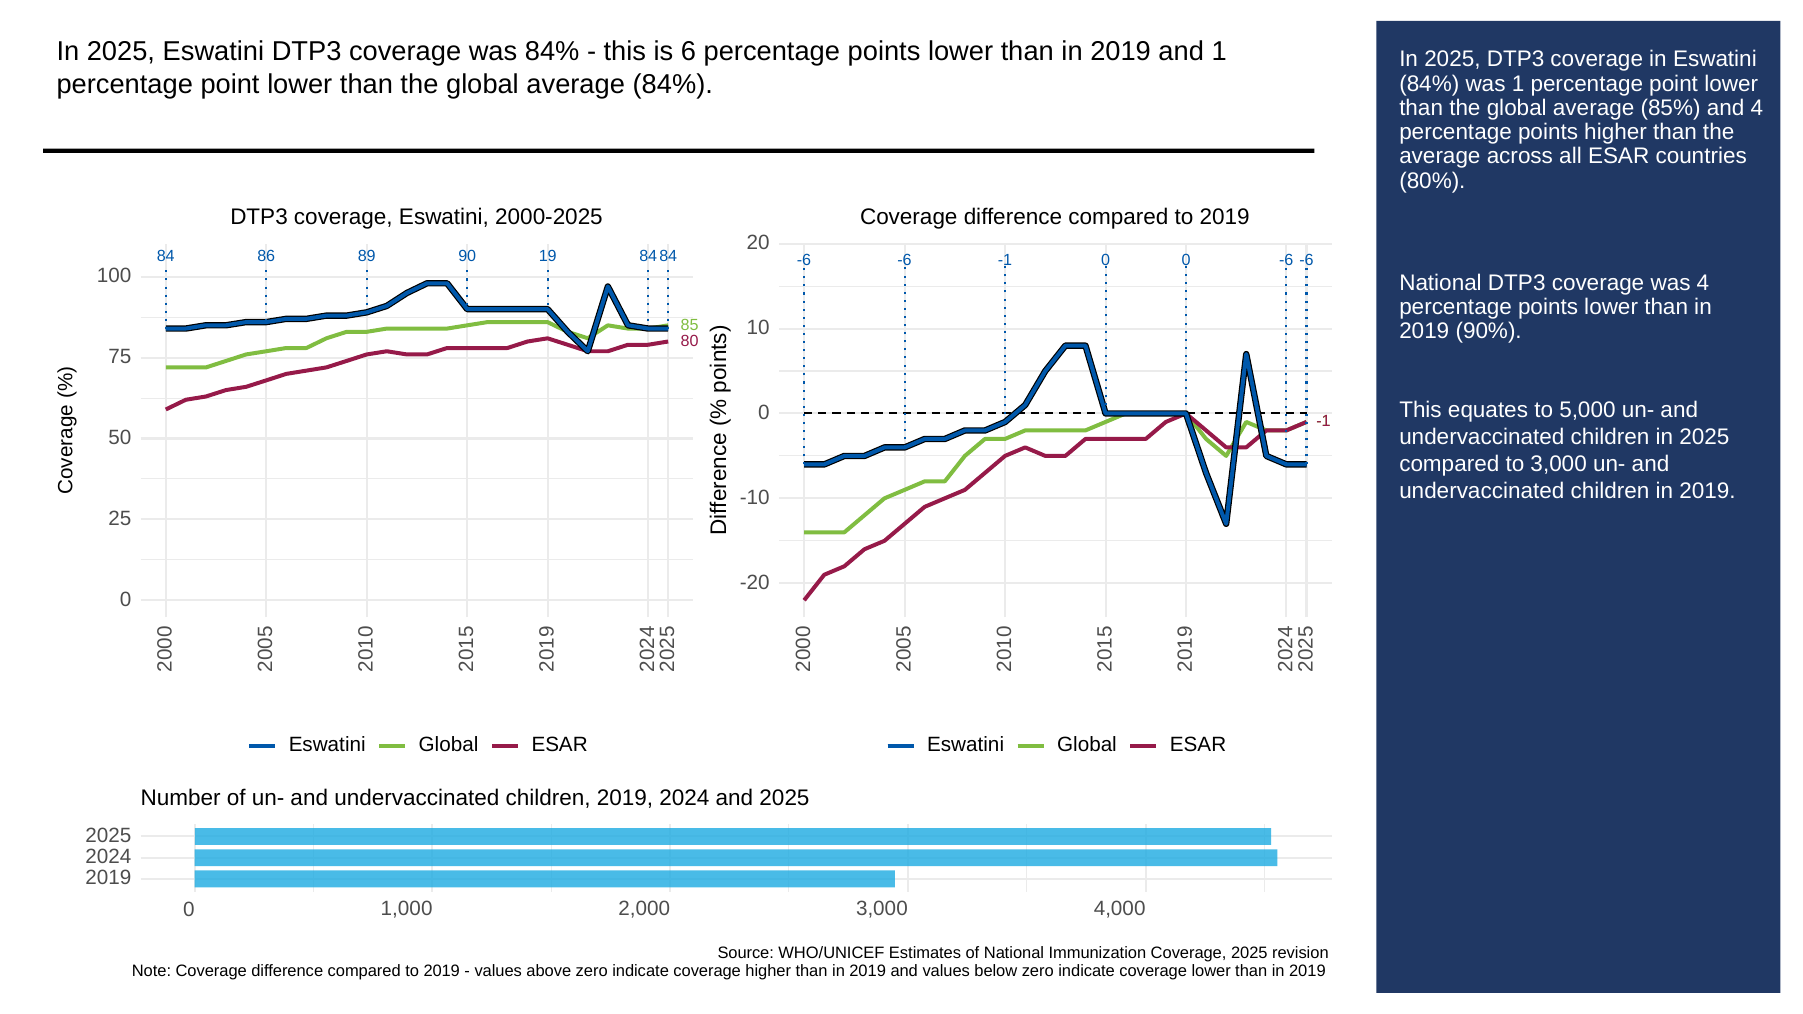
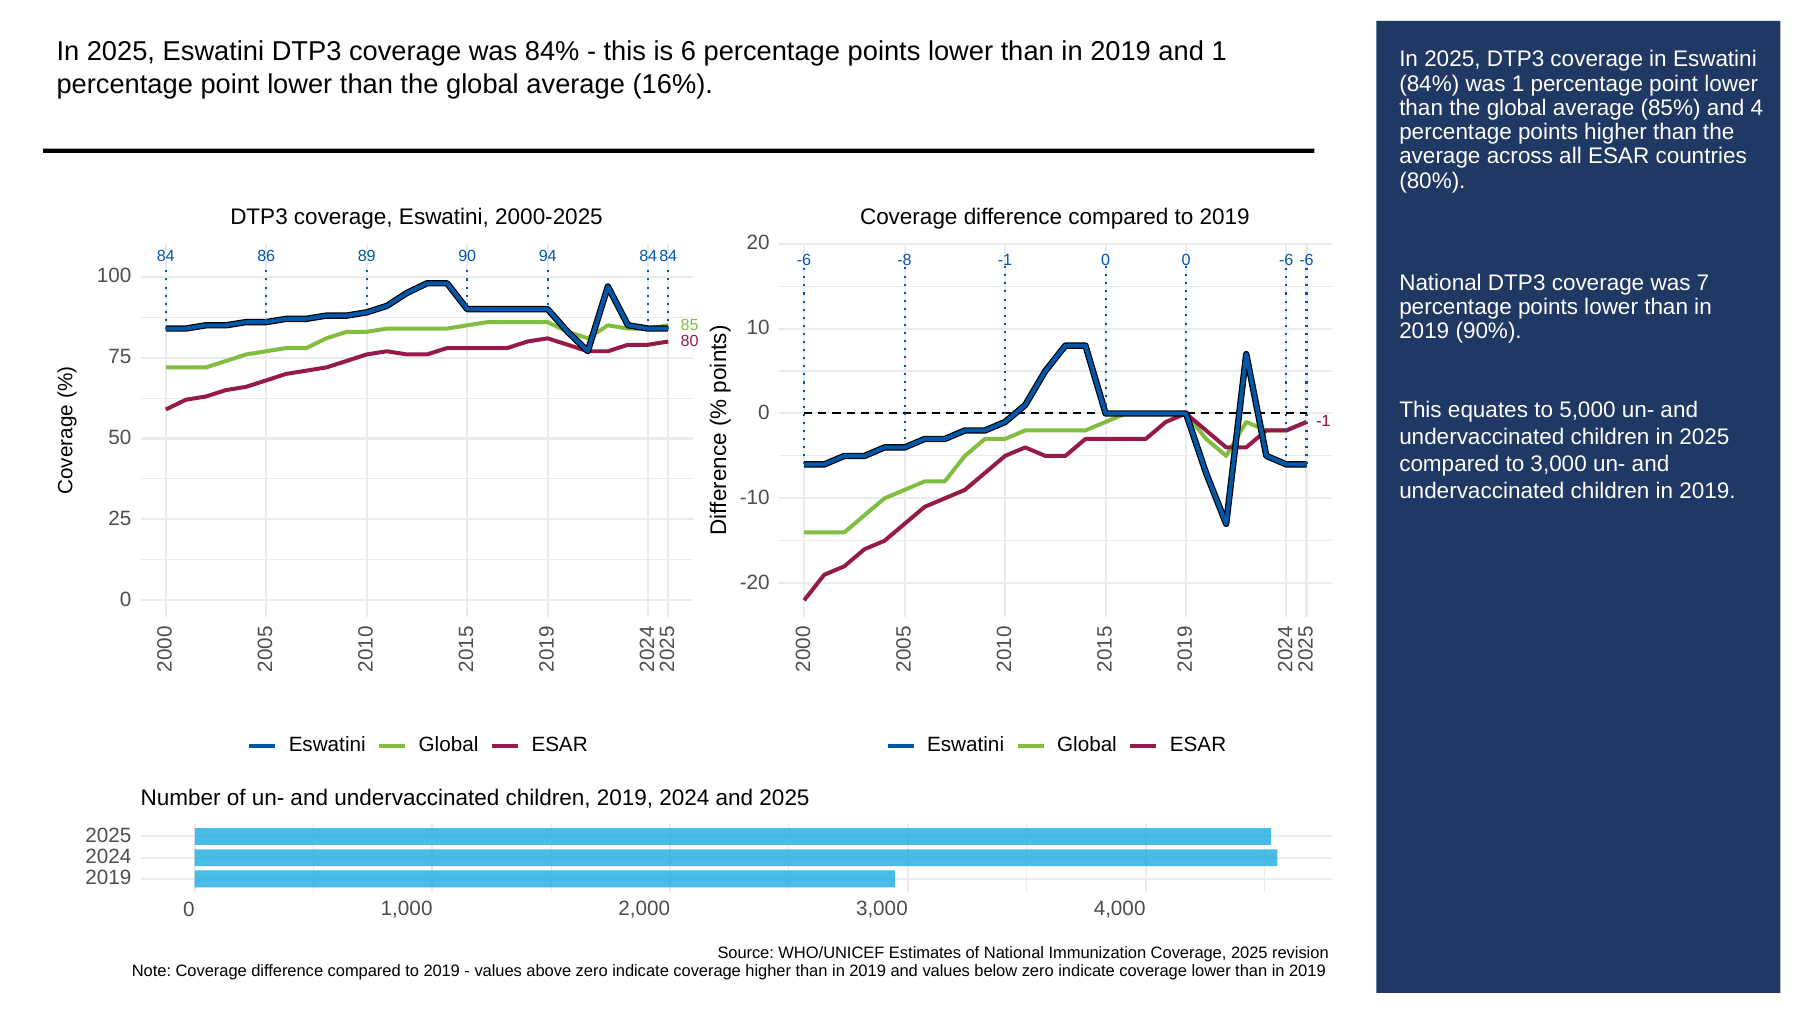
average 84%: 84% -> 16% (673, 85)
19: 19 -> 94 (548, 257)
-6: -6 -> -8 (905, 260)
was 4: 4 -> 7 (1703, 283)
